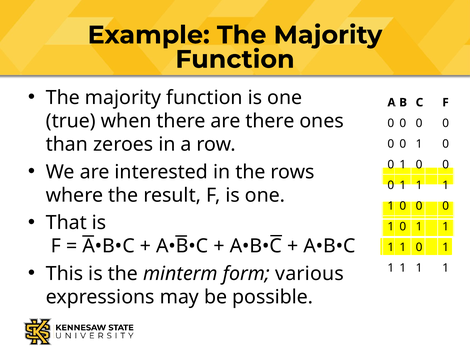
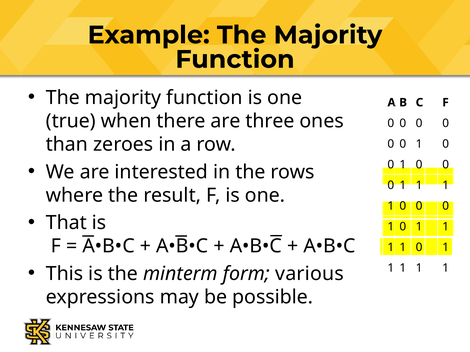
are there: there -> three (270, 121)
